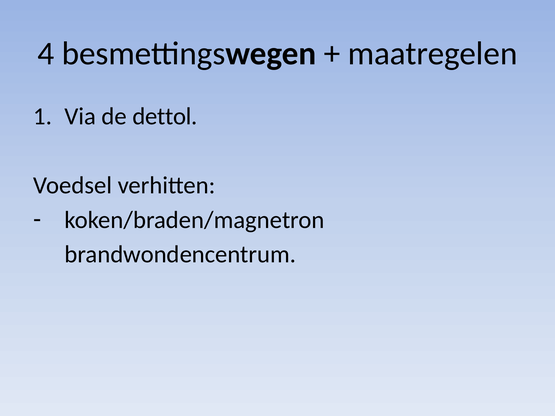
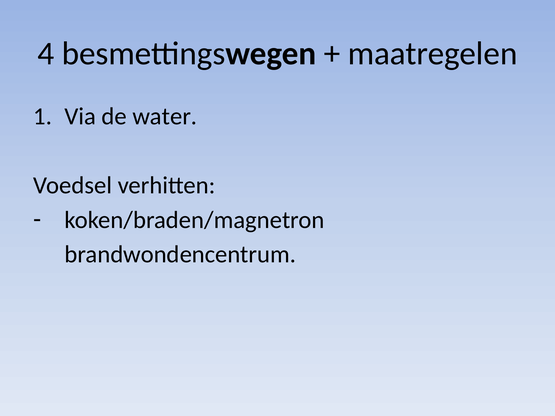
dettol: dettol -> water (165, 116)
